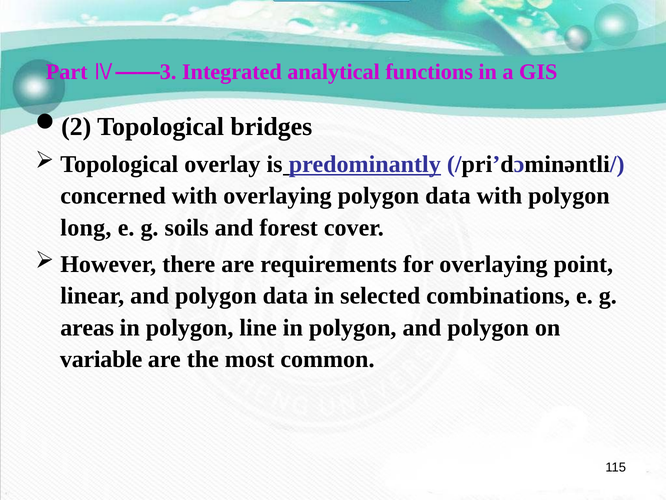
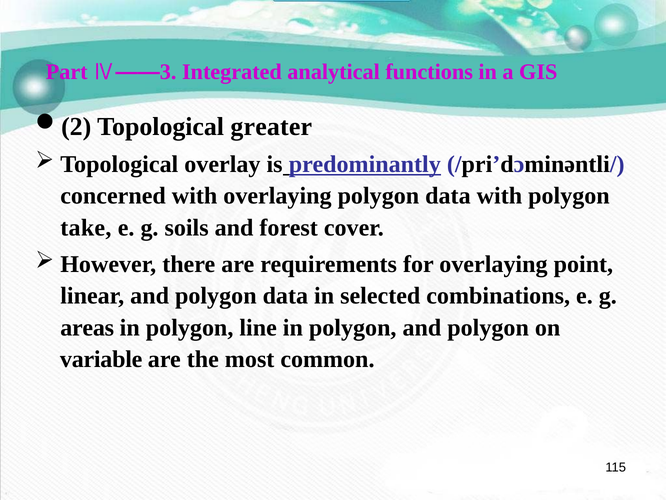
bridges: bridges -> greater (271, 126)
long: long -> take (86, 227)
